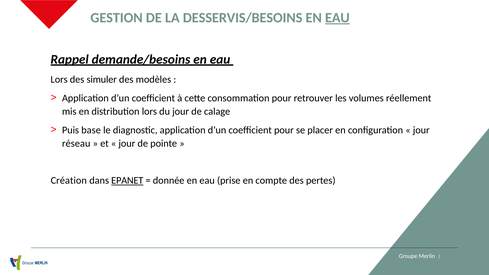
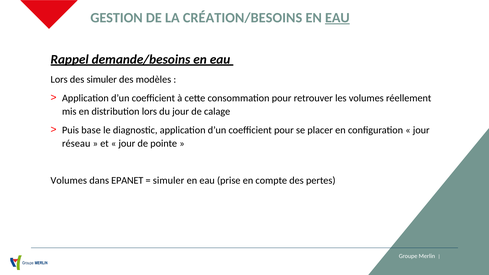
DESSERVIS/BESOINS: DESSERVIS/BESOINS -> CRÉATION/BESOINS (243, 18)
Création: Création -> Volumes (69, 181)
EPANET underline: present -> none (127, 181)
donnée: donnée -> simuler (169, 181)
